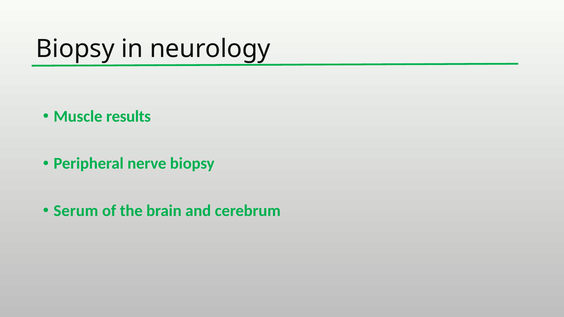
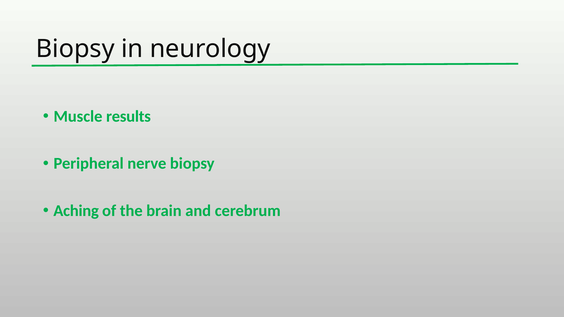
Serum: Serum -> Aching (76, 211)
